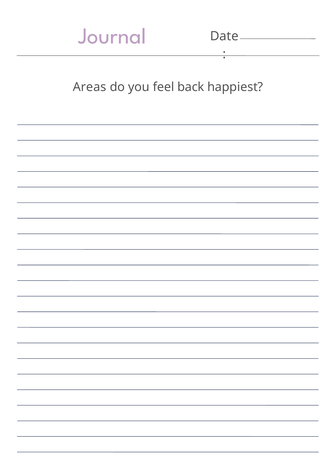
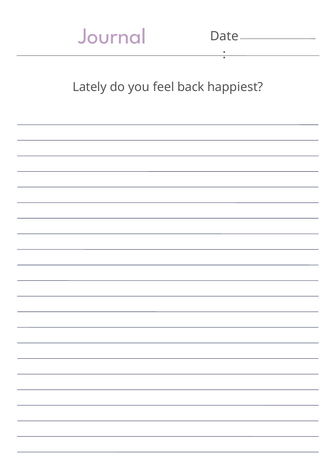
Areas: Areas -> Lately (90, 87)
